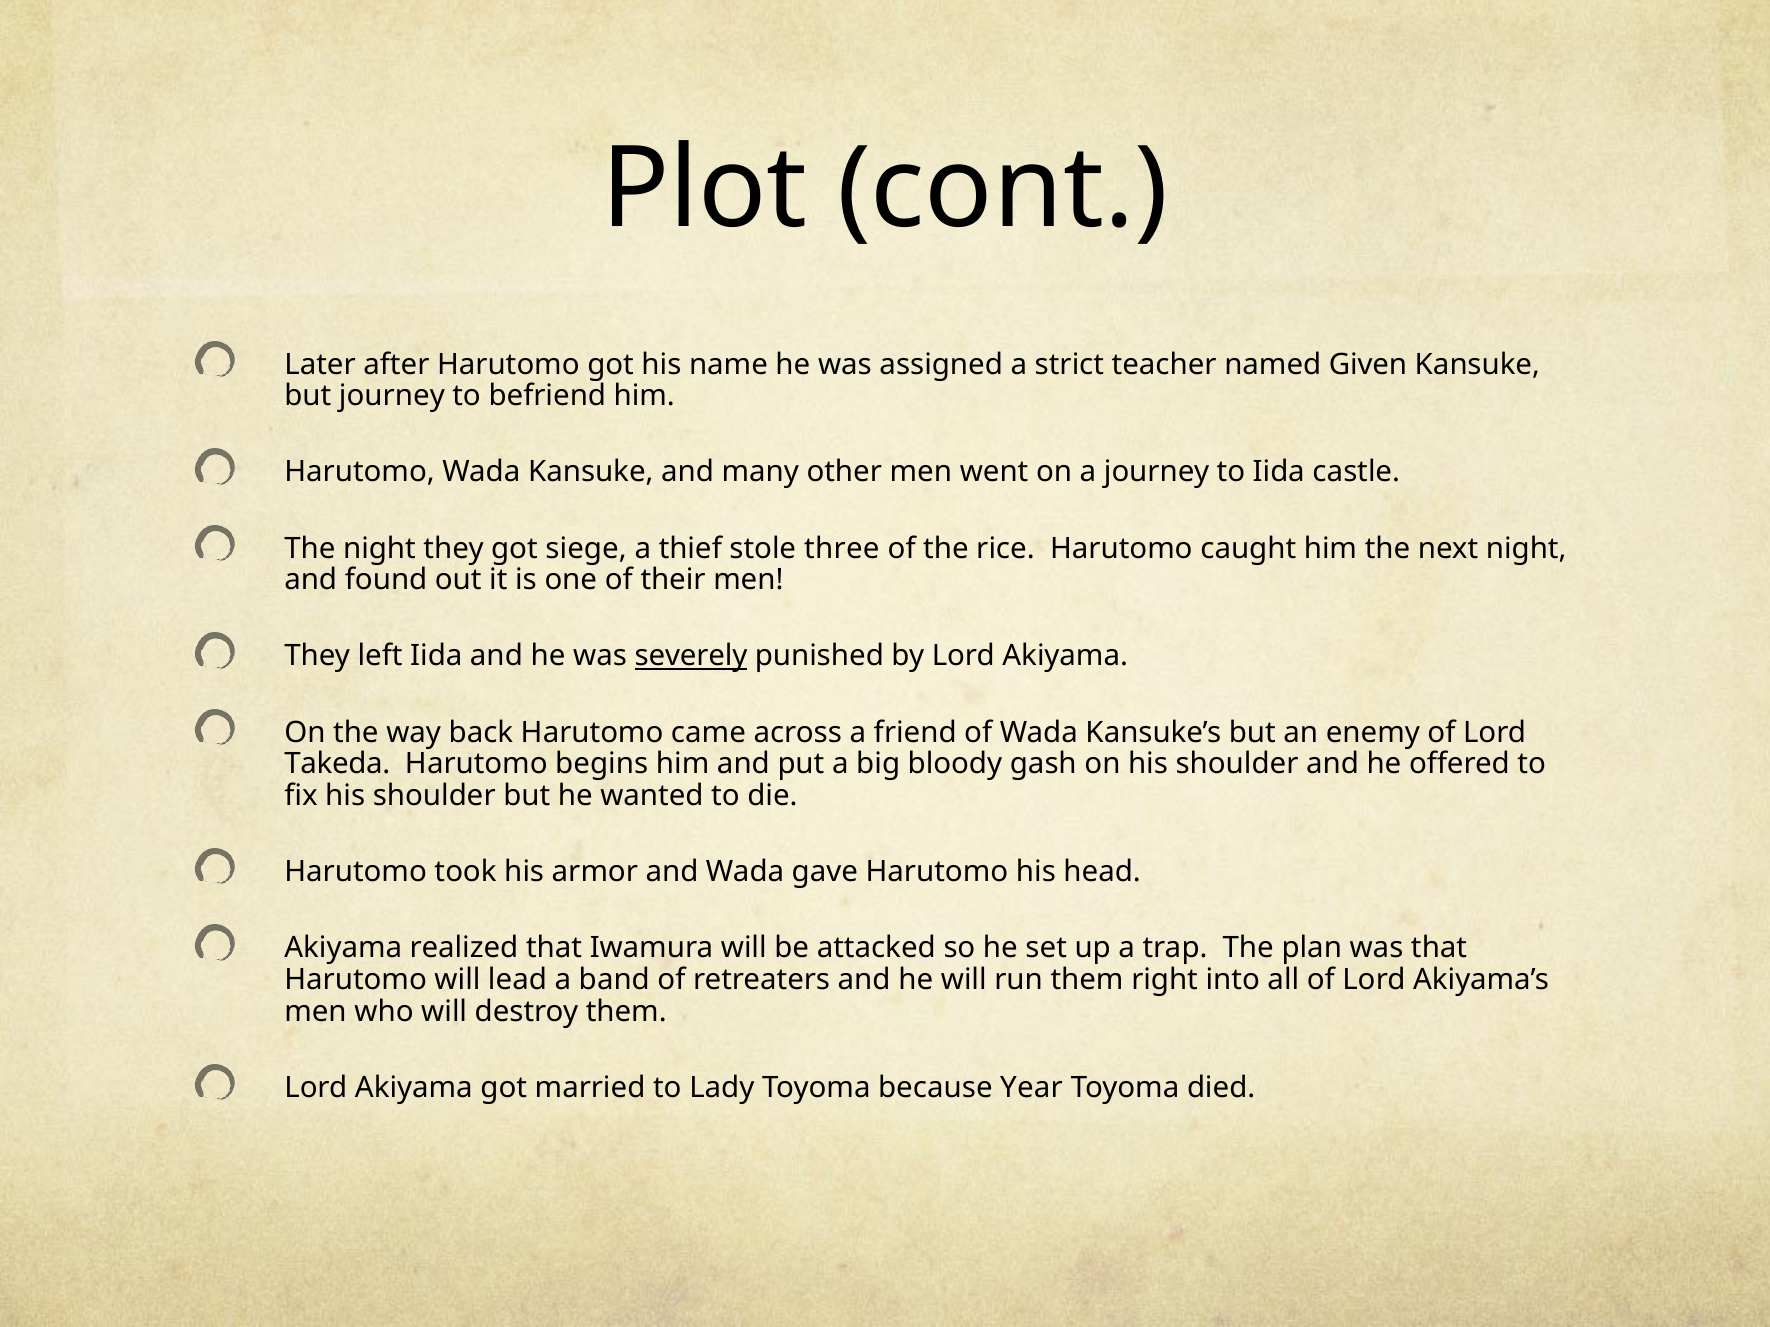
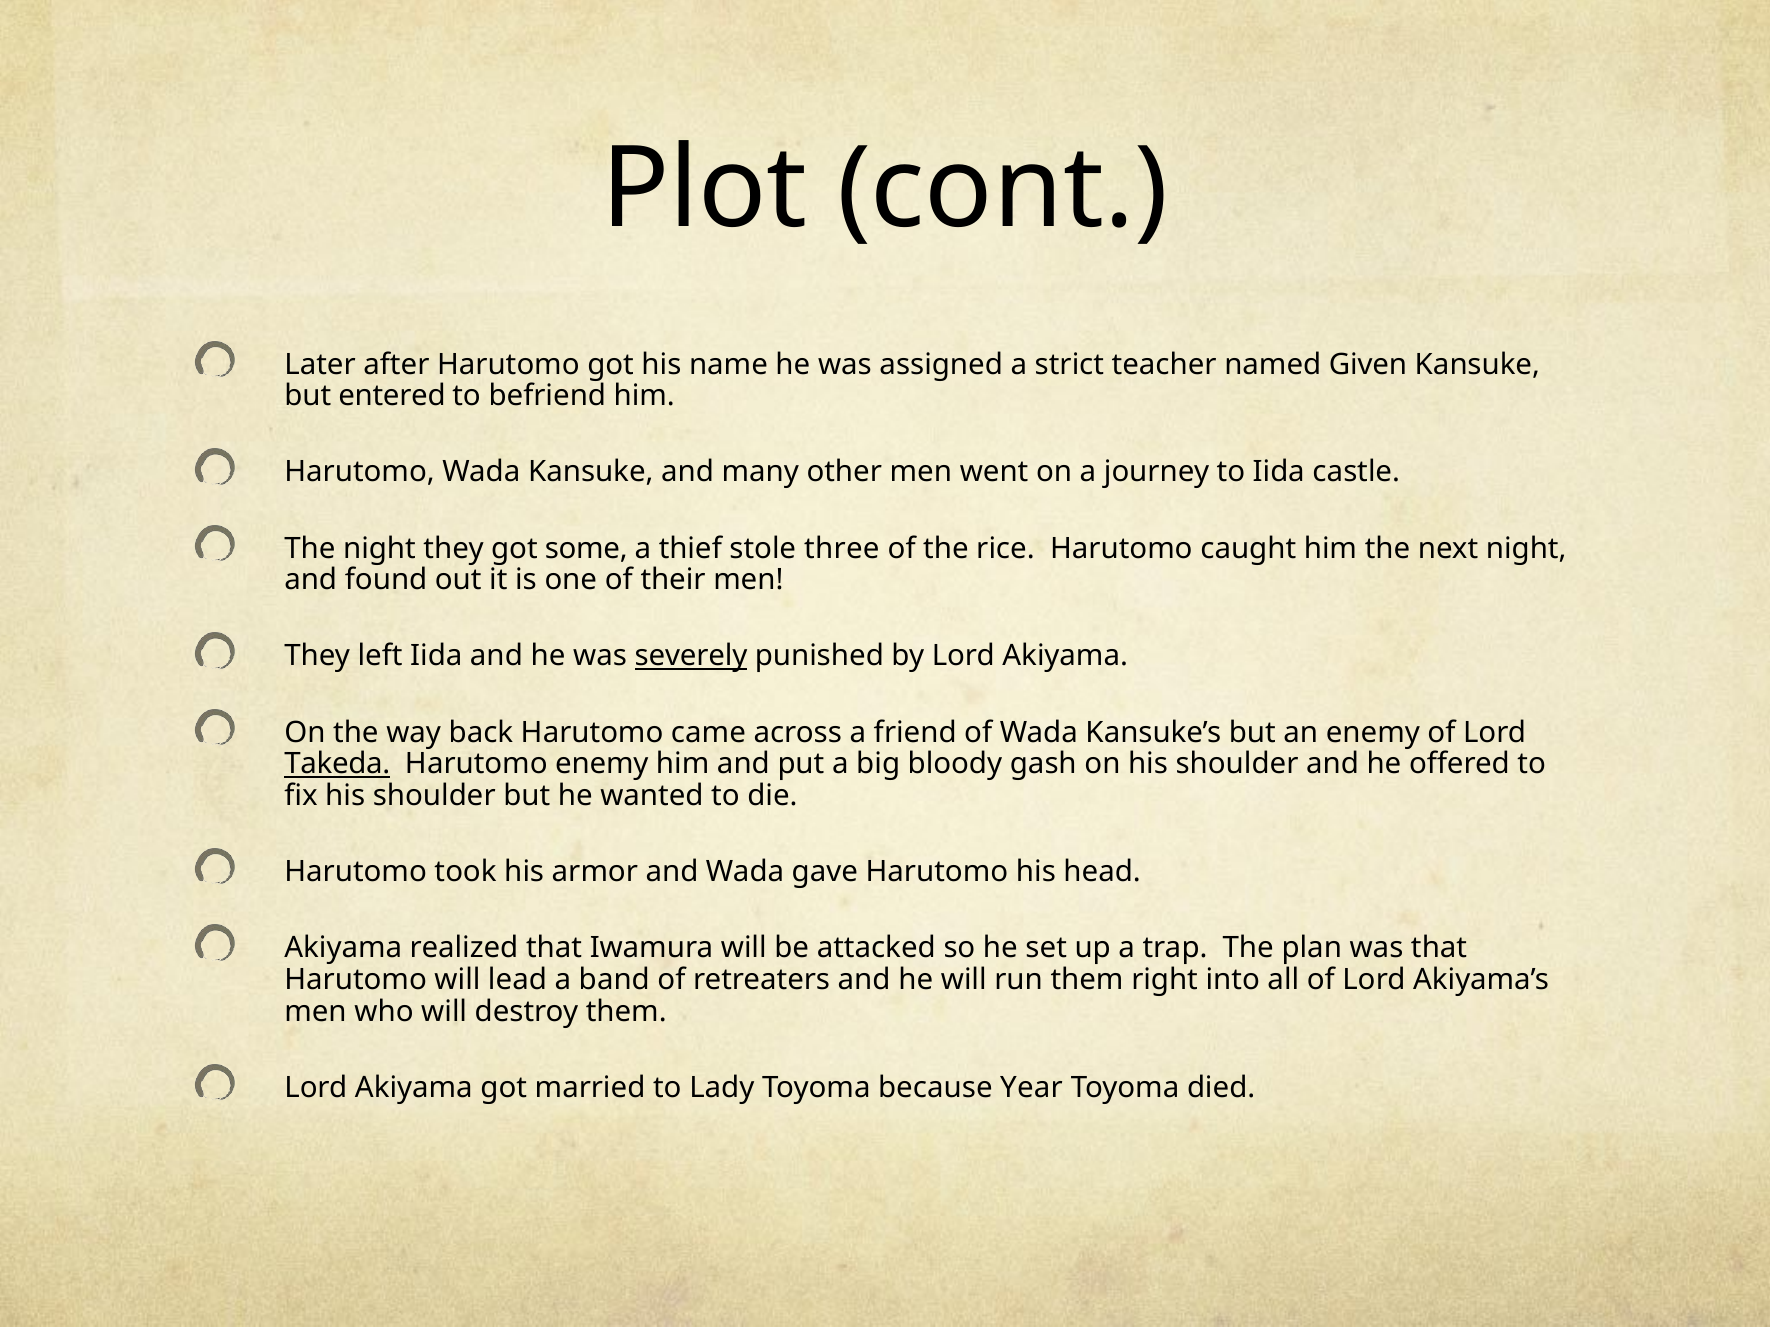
but journey: journey -> entered (392, 396)
siege: siege -> some (586, 549)
Takeda underline: none -> present (337, 764)
Harutomo begins: begins -> enemy (602, 764)
